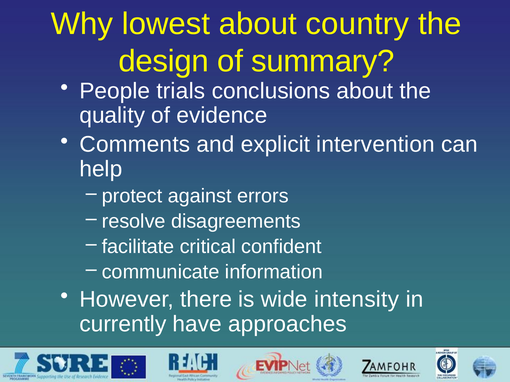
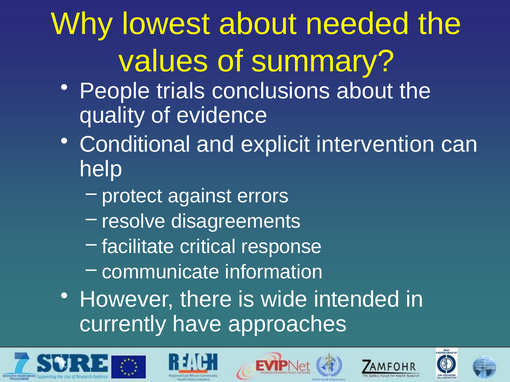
country: country -> needed (357, 24)
design: design -> values (164, 61)
Comments: Comments -> Conditional (135, 145)
confident: confident -> response (282, 247)
intensity: intensity -> intended (357, 300)
